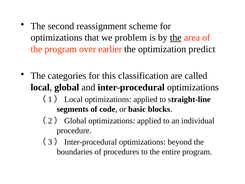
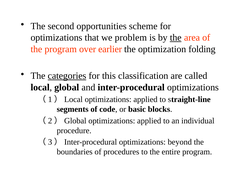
reassignment: reassignment -> opportunities (102, 26)
predict: predict -> folding (202, 49)
categories underline: none -> present (67, 76)
